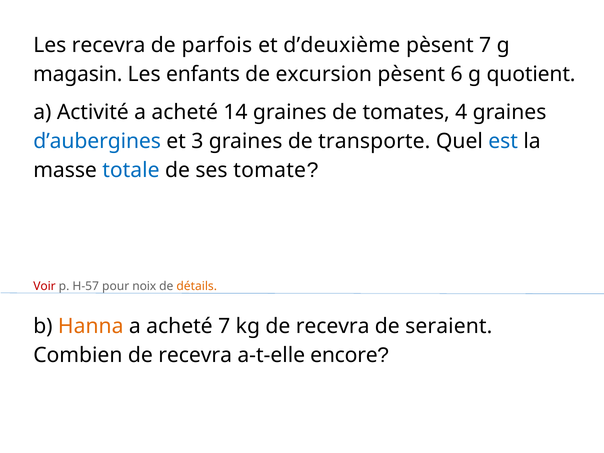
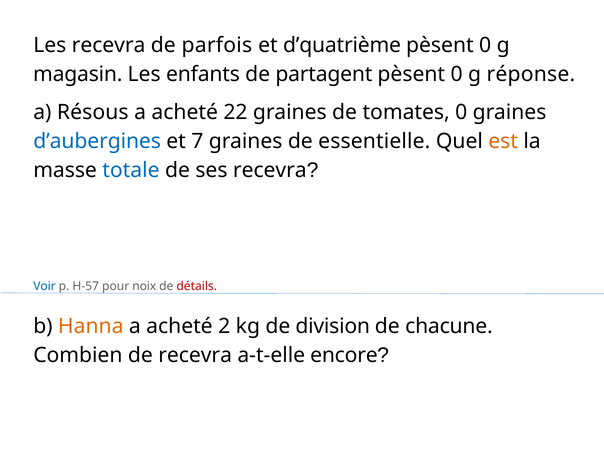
d’deuxième: d’deuxième -> d’quatrième (342, 45)
7: 7 -> 0 (485, 45)
excursion: excursion -> partagent (324, 74)
6: 6 -> 0 (457, 74)
quotient: quotient -> réponse (531, 74)
Activité: Activité -> Résous (93, 112)
14: 14 -> 22 (235, 112)
tomates 4: 4 -> 0 (461, 112)
3: 3 -> 7 (197, 141)
transporte: transporte -> essentielle (374, 141)
est colour: blue -> orange (503, 141)
ses tomate: tomate -> recevra (270, 170)
Voir colour: red -> blue (44, 286)
détails colour: orange -> red (197, 286)
acheté 7: 7 -> 2 (224, 326)
kg de recevra: recevra -> division (333, 326)
seraient: seraient -> chacune (449, 326)
